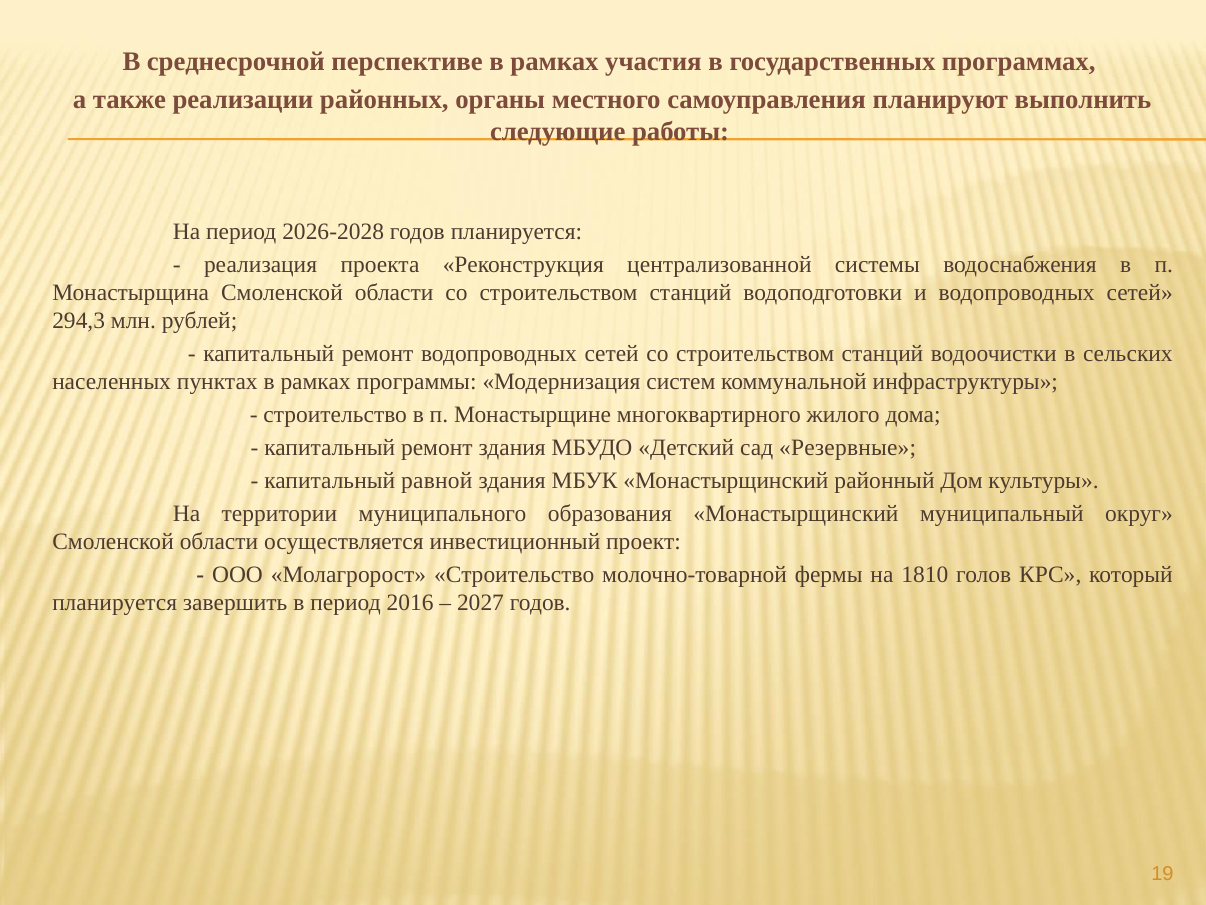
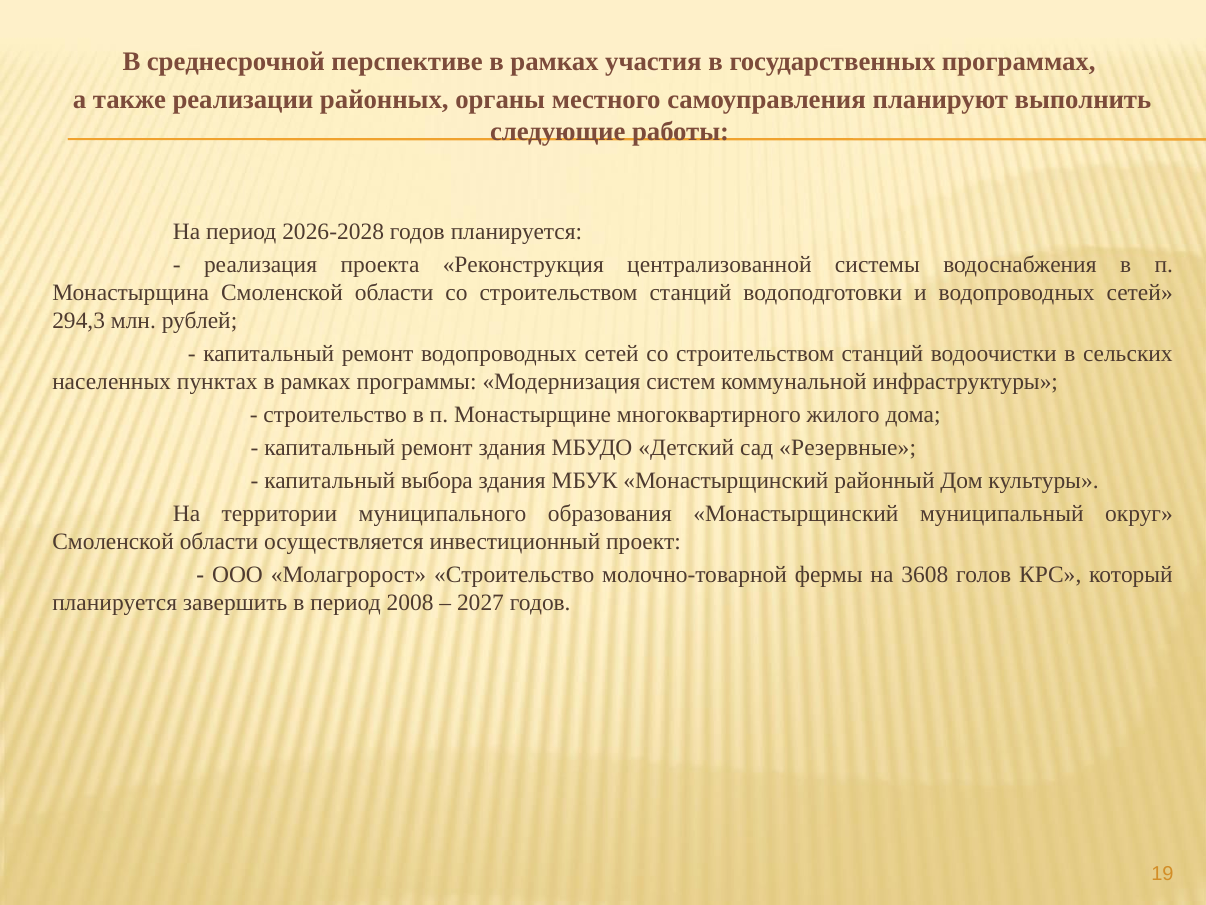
равной: равной -> выбора (437, 480)
1810: 1810 -> 3608 (925, 574)
2016: 2016 -> 2008 (410, 602)
